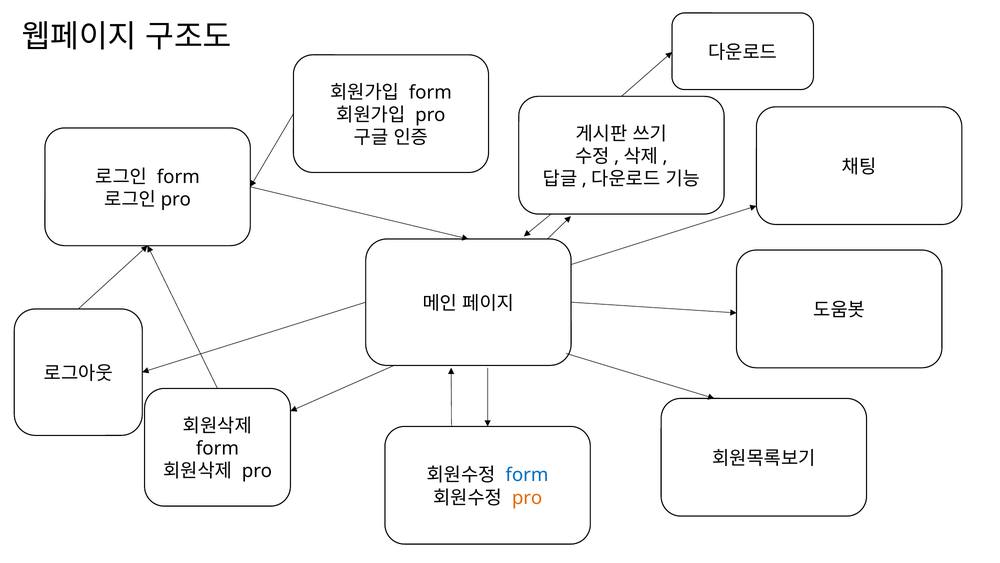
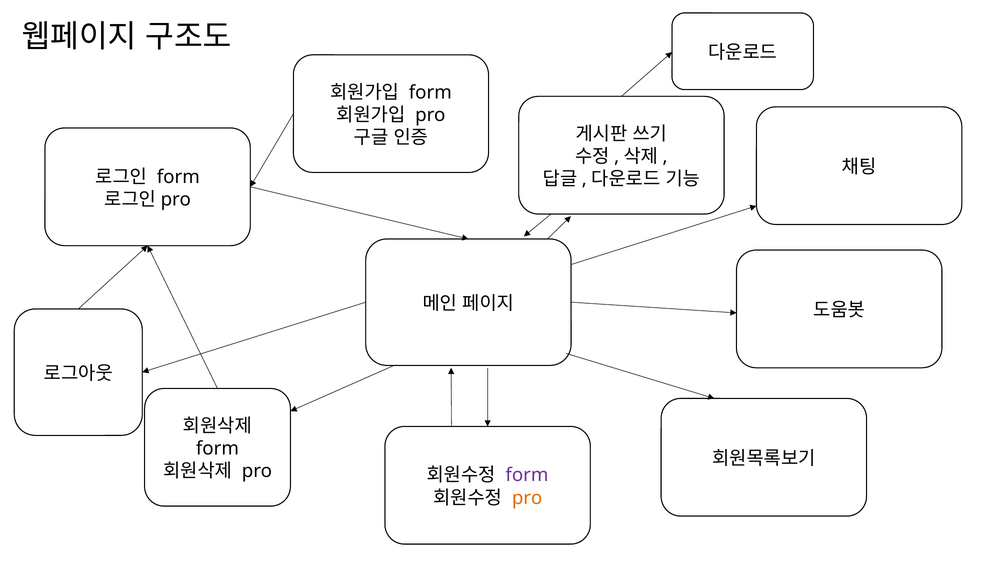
form colour: blue -> purple (527, 475)
